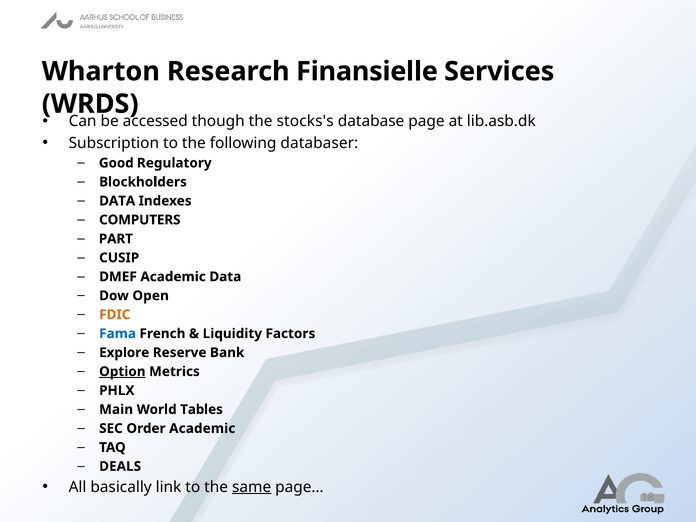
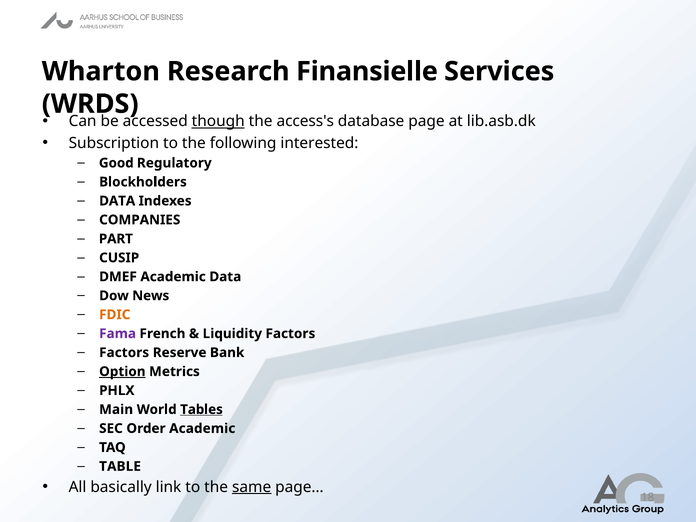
though underline: none -> present (218, 121)
stocks's: stocks's -> access's (305, 121)
databaser: databaser -> interested (319, 143)
COMPUTERS: COMPUTERS -> COMPANIES (140, 220)
Open: Open -> News (151, 296)
Fama colour: blue -> purple (118, 334)
Explore: Explore -> Factors (124, 353)
Tables underline: none -> present (201, 409)
DEALS: DEALS -> TABLE (120, 466)
